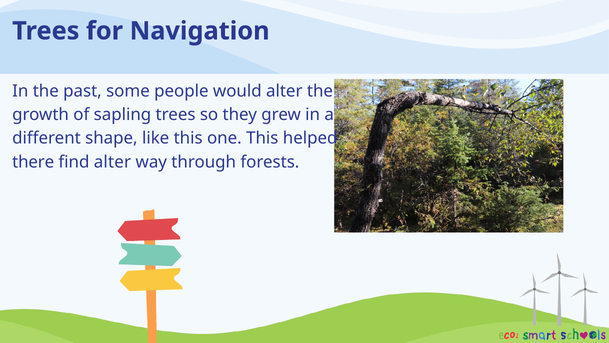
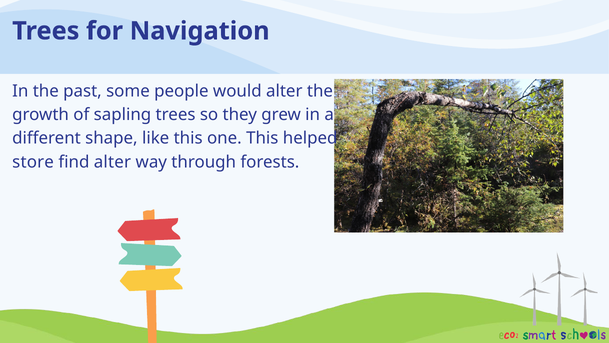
there: there -> store (33, 162)
